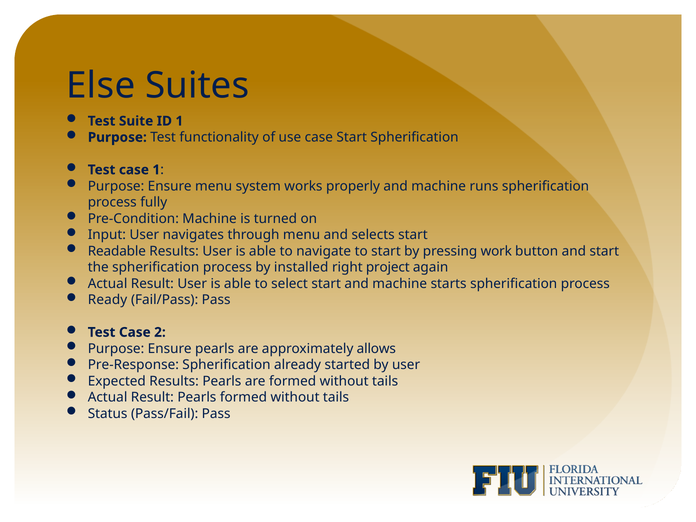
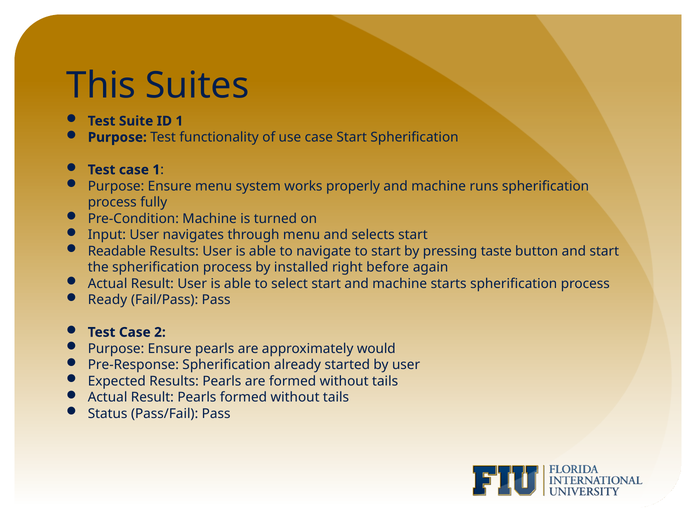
Else: Else -> This (101, 86)
work: work -> taste (496, 251)
project: project -> before (388, 267)
allows: allows -> would (376, 349)
